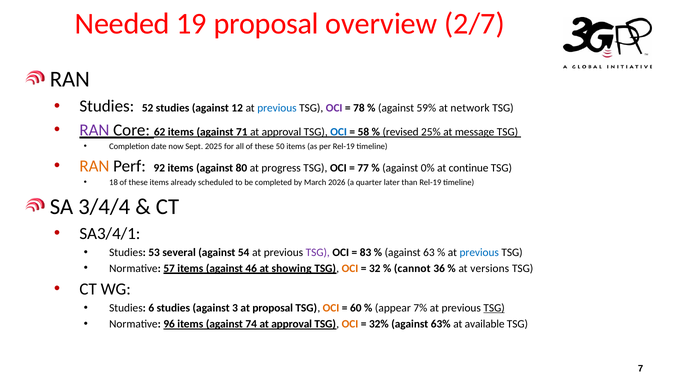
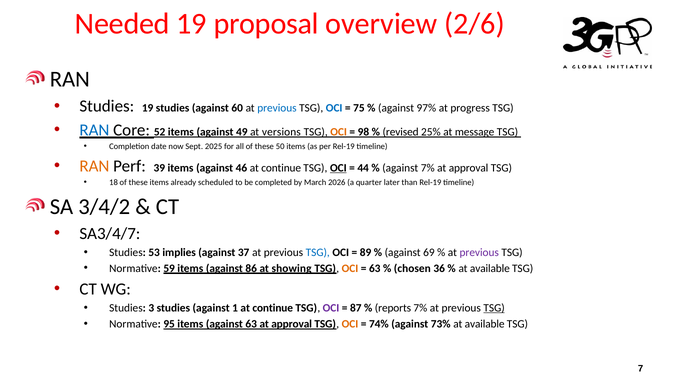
2/7: 2/7 -> 2/6 (475, 24)
Studies 52: 52 -> 19 (148, 108)
12: 12 -> 60 (237, 108)
OCI colour: purple -> blue (334, 108)
78: 78 -> 75 (359, 108)
59%: 59% -> 97% (426, 108)
network: network -> progress (470, 108)
RAN colour: purple -> blue (94, 130)
62: 62 -> 52 (160, 132)
71: 71 -> 49 (242, 132)
approval: approval -> versions (281, 132)
OCI colour: blue -> orange (339, 132)
58: 58 -> 98 (363, 132)
92: 92 -> 39 (159, 168)
80: 80 -> 46 (241, 168)
progress: progress -> continue (281, 168)
OCI underline: none -> present (338, 168)
77: 77 -> 44 (363, 168)
against 0%: 0% -> 7% (428, 168)
continue: continue -> approval (469, 168)
3/4/4: 3/4/4 -> 3/4/2 (104, 206)
SA3/4/1: SA3/4/1 -> SA3/4/7 (110, 233)
several: several -> implies (179, 252)
54: 54 -> 37 (244, 252)
TSG colour: purple -> blue (318, 252)
83: 83 -> 89 (366, 252)
63: 63 -> 69 (429, 252)
previous colour: blue -> purple (479, 252)
57: 57 -> 59 (169, 268)
46: 46 -> 86 (251, 268)
32: 32 -> 63 (375, 268)
cannot: cannot -> chosen (412, 268)
versions: versions -> available (490, 268)
6: 6 -> 3 (151, 308)
3: 3 -> 1 (235, 308)
proposal: proposal -> continue (273, 308)
OCI colour: orange -> purple (331, 308)
60: 60 -> 87 (356, 308)
appear: appear -> reports (393, 308)
96: 96 -> 95 (169, 323)
against 74: 74 -> 63 (251, 323)
32%: 32% -> 74% (379, 323)
63%: 63% -> 73% (441, 323)
